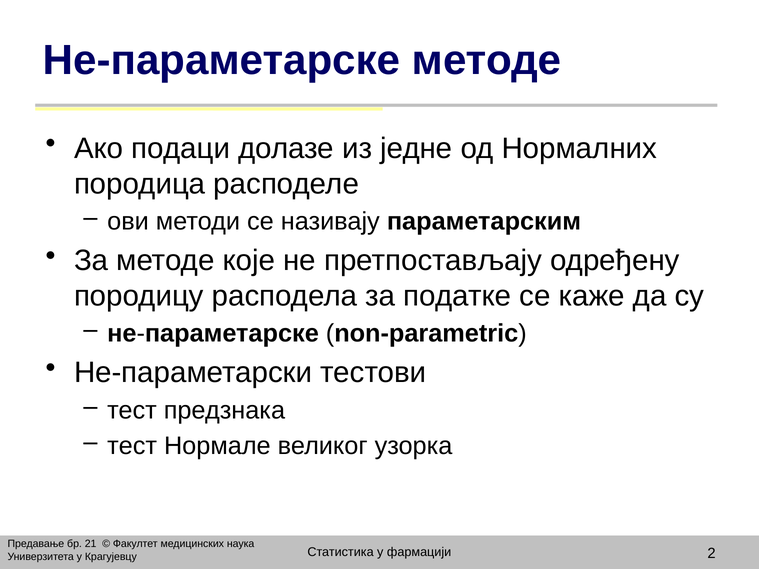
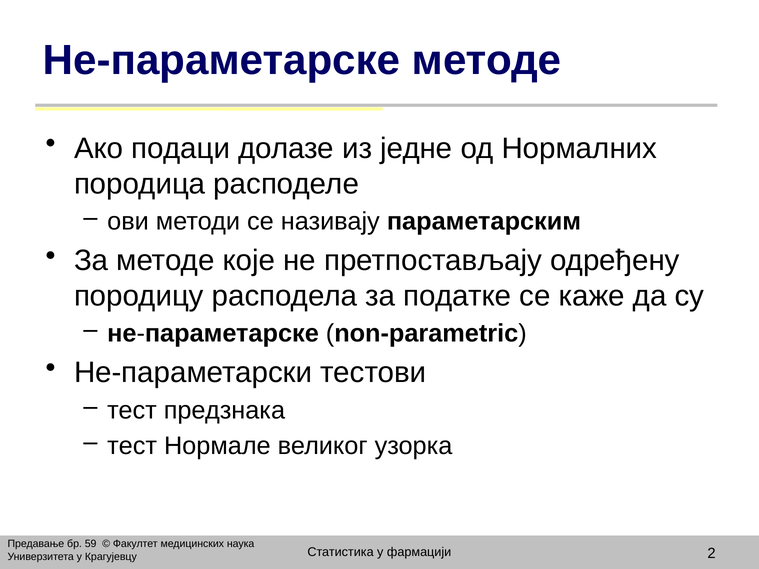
21: 21 -> 59 (91, 544)
